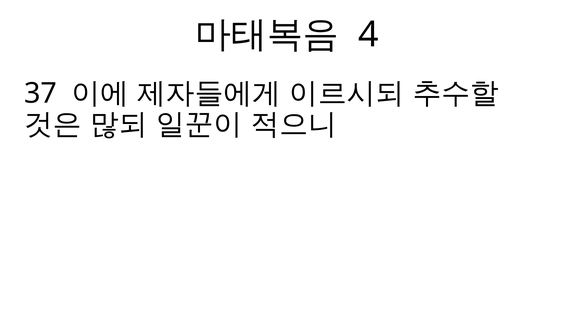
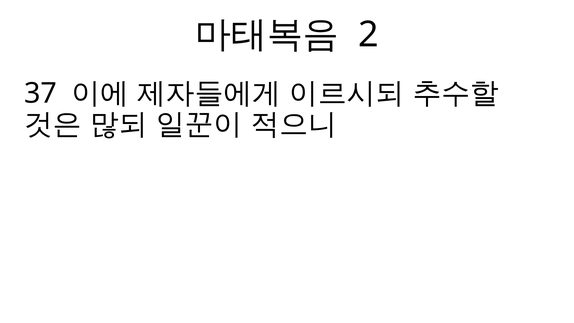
4: 4 -> 2 (368, 35)
